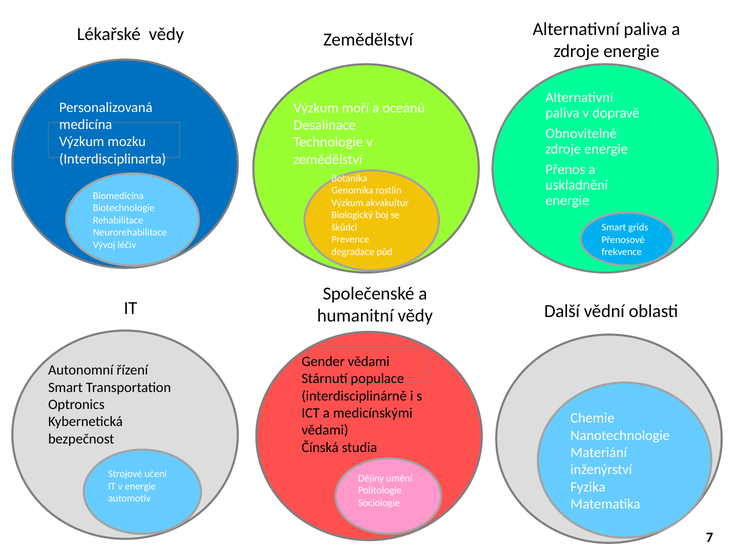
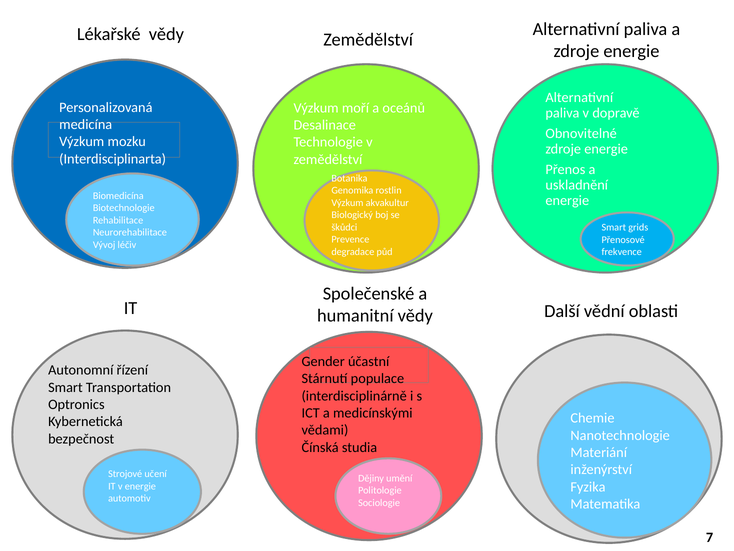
Gender vědami: vědami -> účastní (369, 361)
